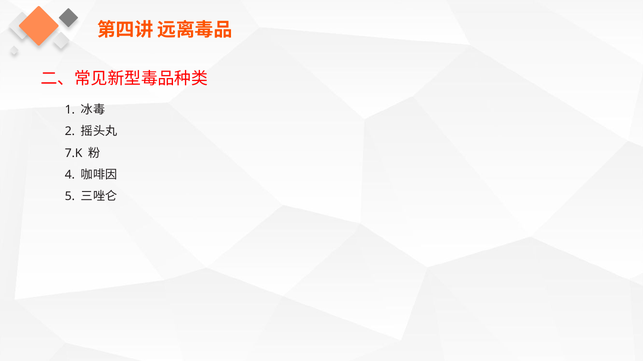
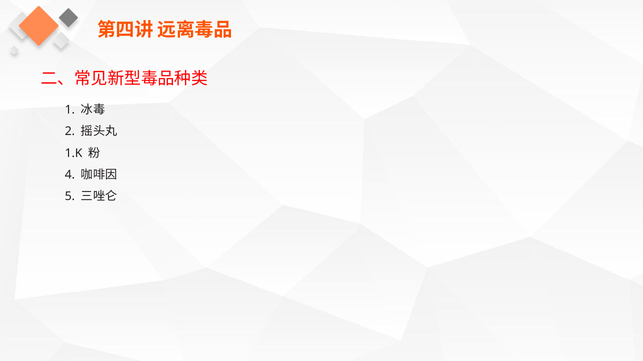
7.K: 7.K -> 1.K (74, 153)
